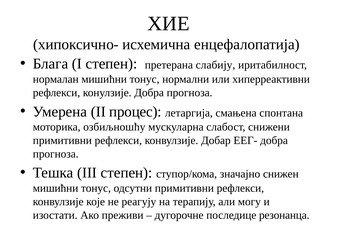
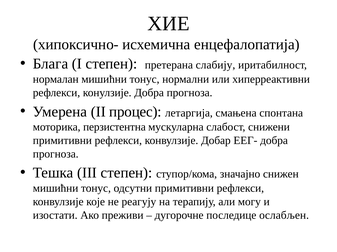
озбиљношћу: озбиљношћу -> перзистентна (114, 127)
резонанца: резонанца -> ослабљен (284, 216)
